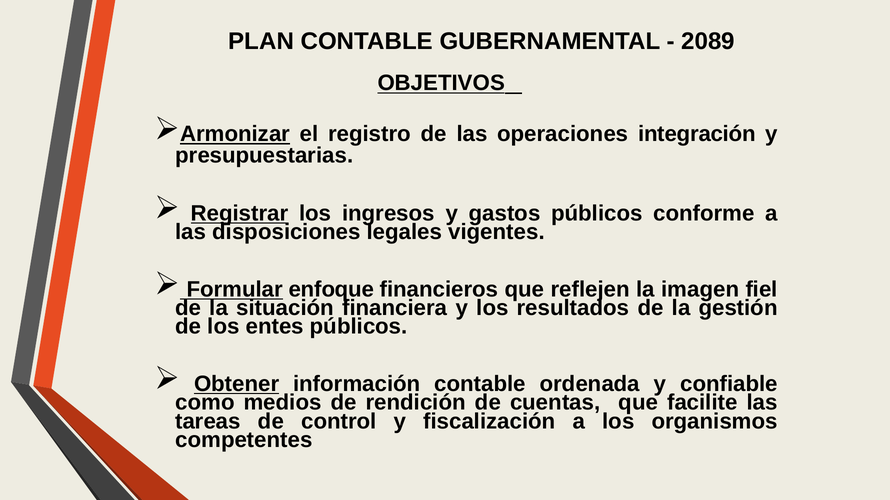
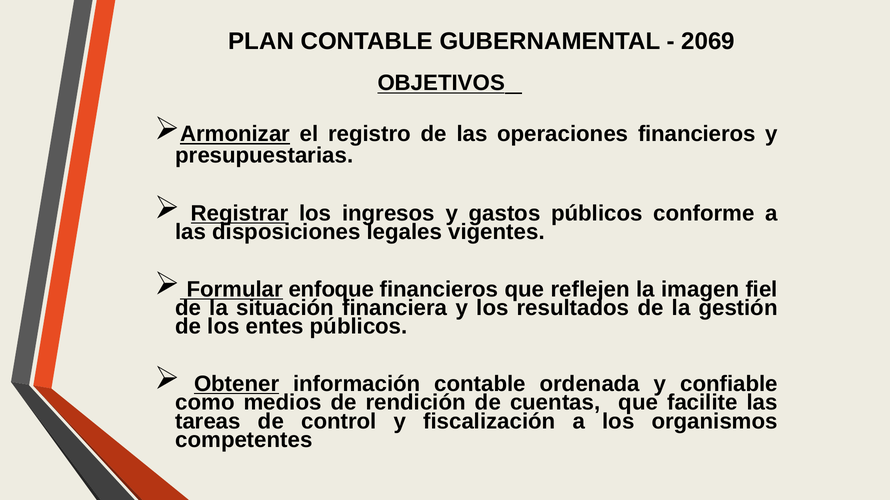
2089: 2089 -> 2069 (708, 42)
operaciones integración: integración -> financieros (697, 134)
